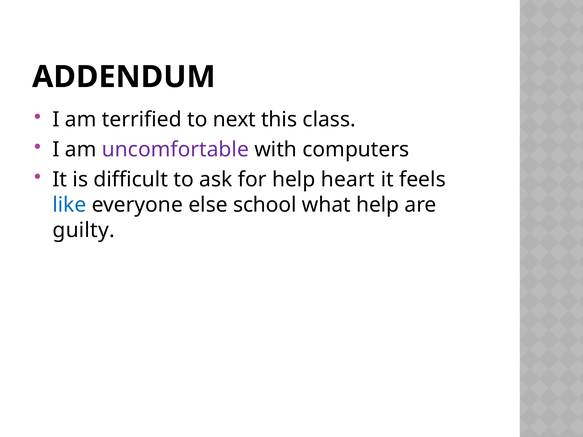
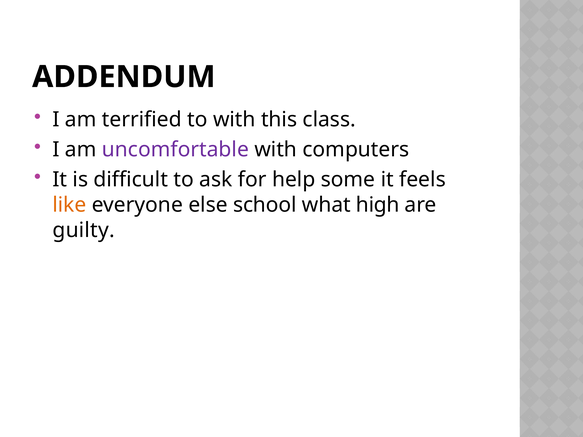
to next: next -> with (234, 120)
heart: heart -> some (348, 180)
like colour: blue -> orange (69, 205)
what help: help -> high (378, 205)
